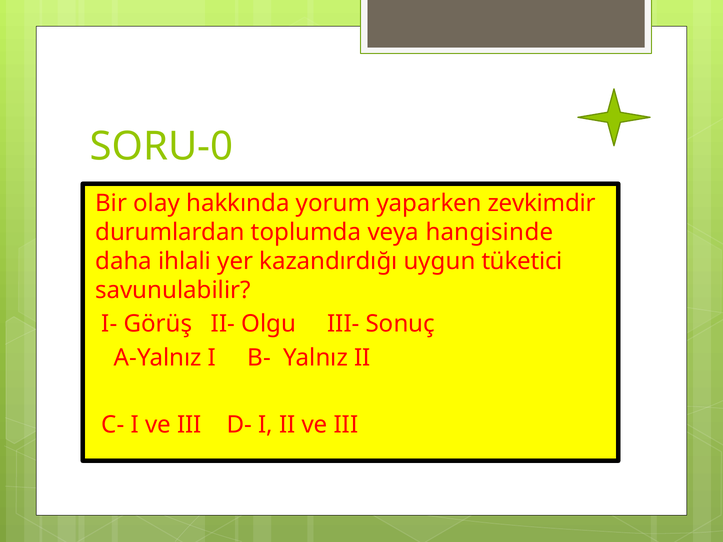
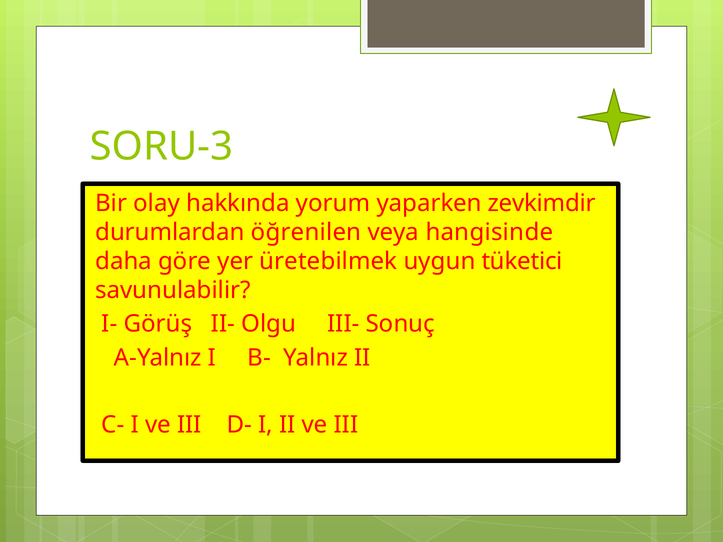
SORU-0: SORU-0 -> SORU-3 (161, 147)
toplumda: toplumda -> öğrenilen (306, 232)
ihlali: ihlali -> göre (185, 261)
kazandırdığı: kazandırdığı -> üretebilmek (328, 261)
